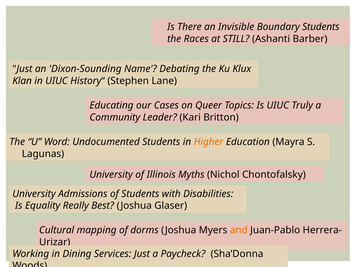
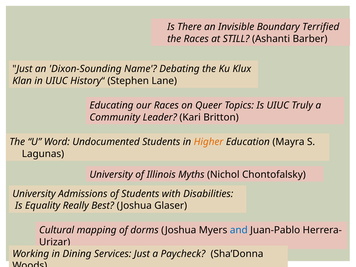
Boundary Students: Students -> Terrified (321, 27)
our Cases: Cases -> Races (166, 105)
and colour: orange -> blue (239, 230)
